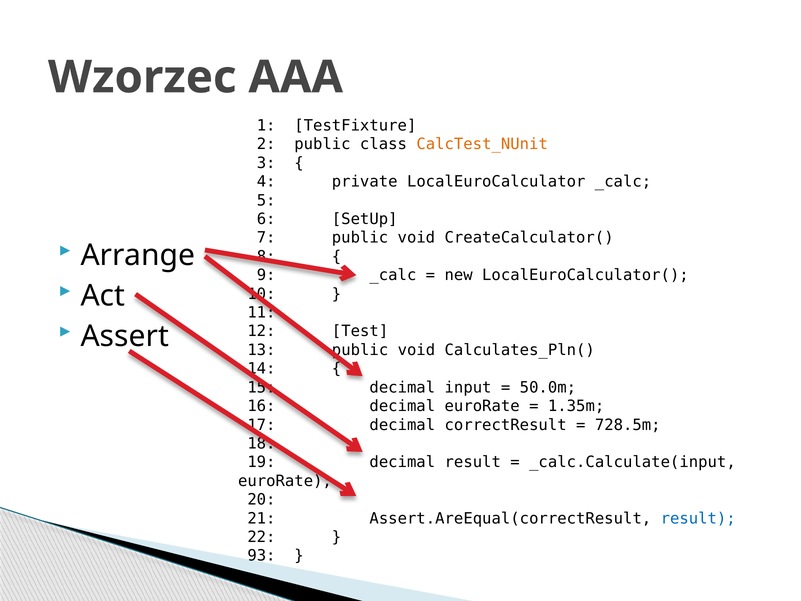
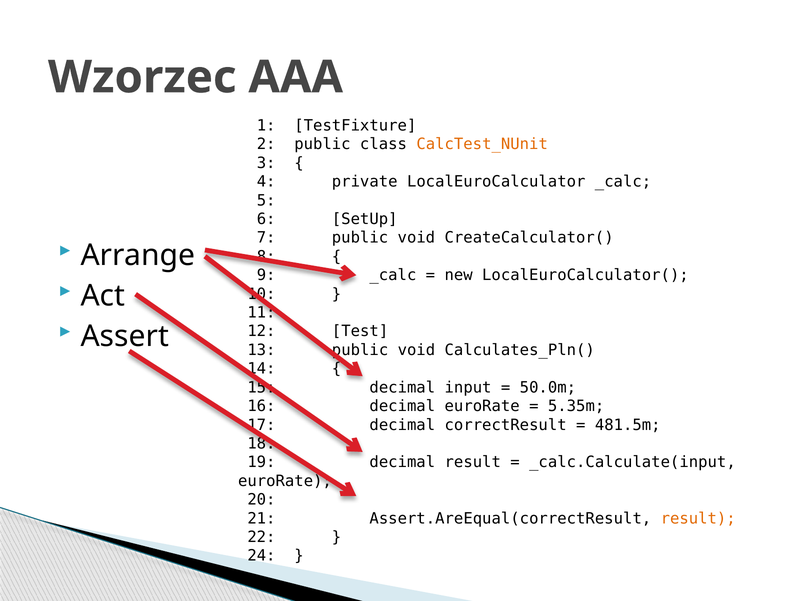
1.35m: 1.35m -> 5.35m (576, 406)
728.5m: 728.5m -> 481.5m (628, 425)
result colour: blue -> orange (698, 518)
93: 93 -> 24 (261, 556)
